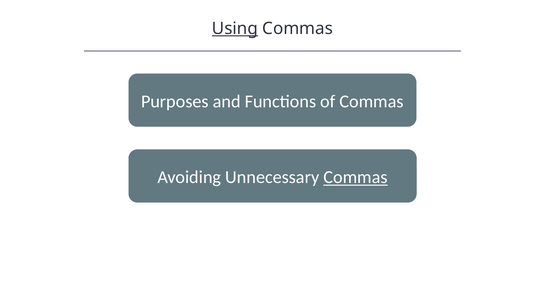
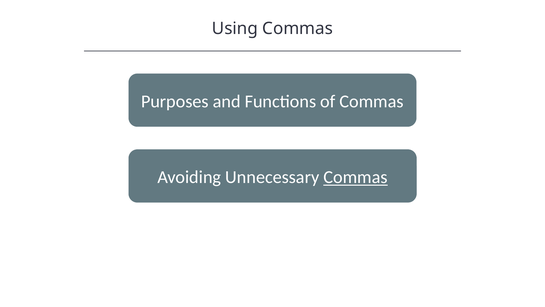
Using underline: present -> none (235, 29)
